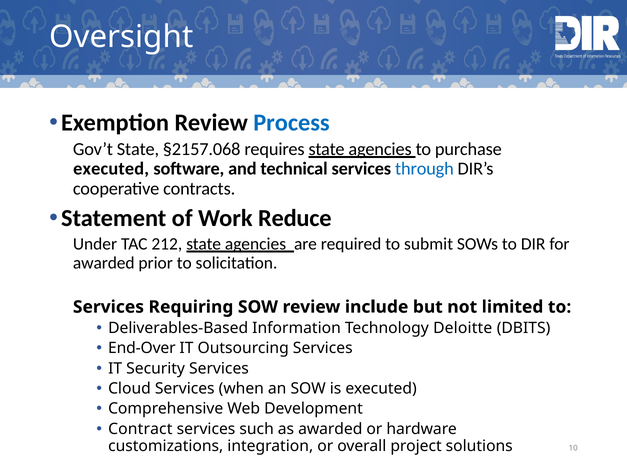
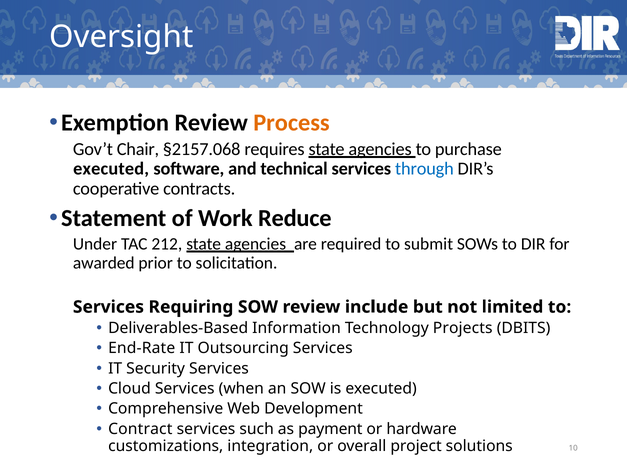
Process colour: blue -> orange (291, 123)
Gov’t State: State -> Chair (138, 149)
Deloitte: Deloitte -> Projects (463, 328)
End-Over: End-Over -> End-Rate (142, 348)
as awarded: awarded -> payment (330, 429)
